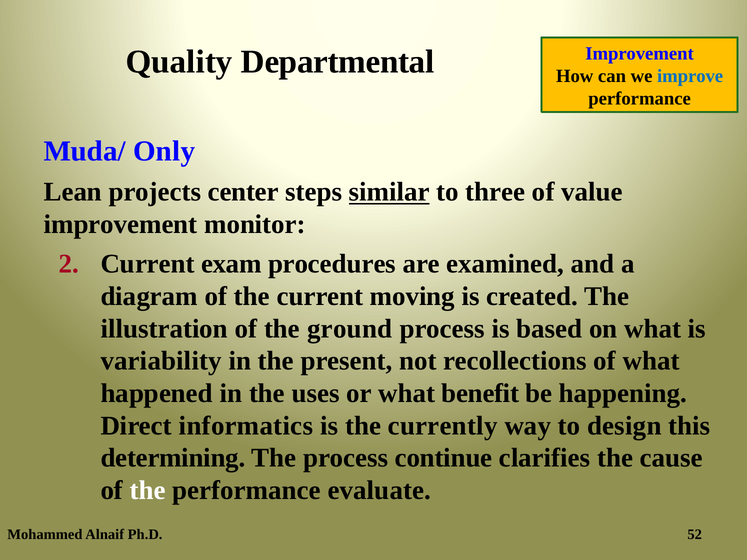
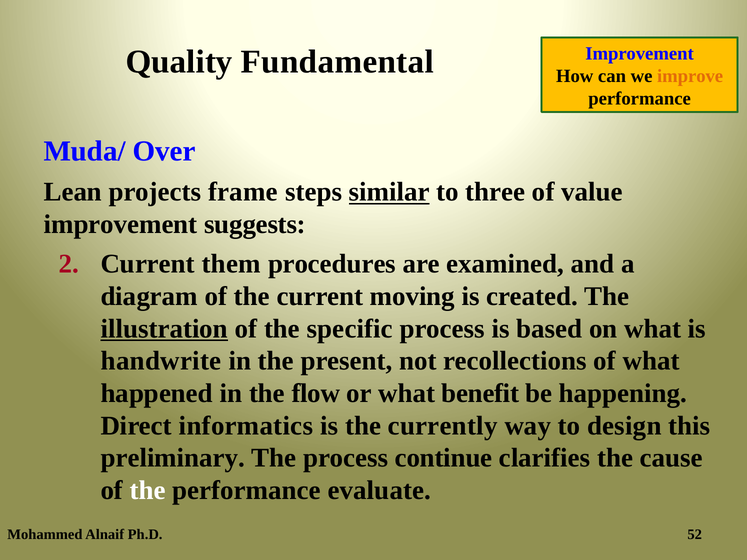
Departmental: Departmental -> Fundamental (337, 62)
improve colour: blue -> orange (690, 76)
Only: Only -> Over (164, 151)
center: center -> frame (243, 192)
monitor: monitor -> suggests (255, 225)
exam: exam -> them (231, 264)
illustration underline: none -> present (164, 329)
ground: ground -> specific (350, 329)
variability: variability -> handwrite (161, 361)
uses: uses -> flow (316, 394)
determining: determining -> preliminary (173, 458)
